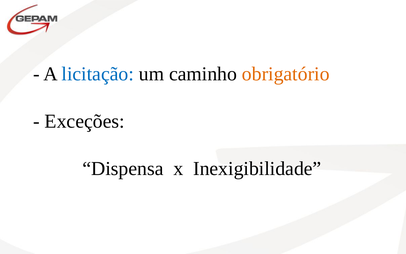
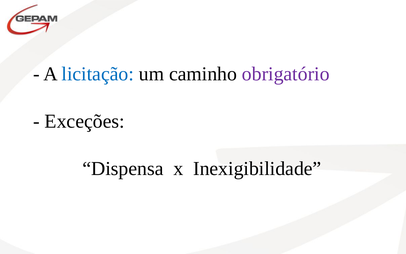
obrigatório colour: orange -> purple (286, 74)
